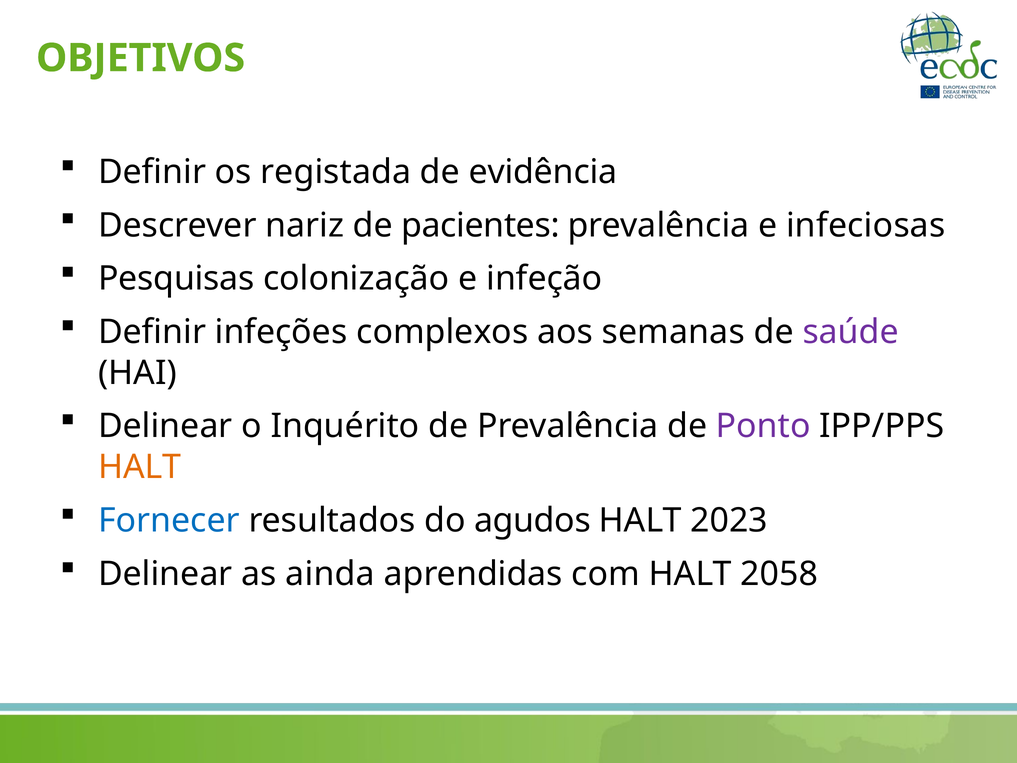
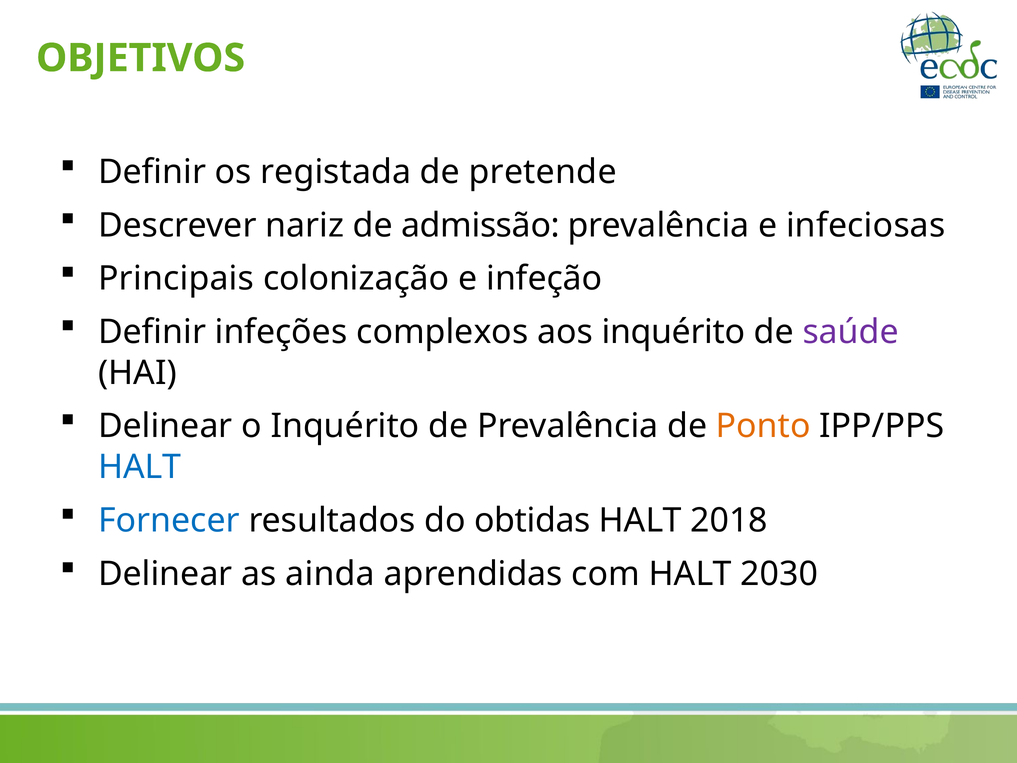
evidência: evidência -> pretende (543, 172)
pacientes: pacientes -> admissão (480, 225)
Pesquisas: Pesquisas -> Principais (176, 279)
aos semanas: semanas -> inquérito (673, 332)
Ponto colour: purple -> orange (763, 426)
HALT colour: orange -> blue (140, 467)
agudos: agudos -> obtidas (532, 520)
2023: 2023 -> 2018 (729, 520)
2058: 2058 -> 2030 (779, 574)
